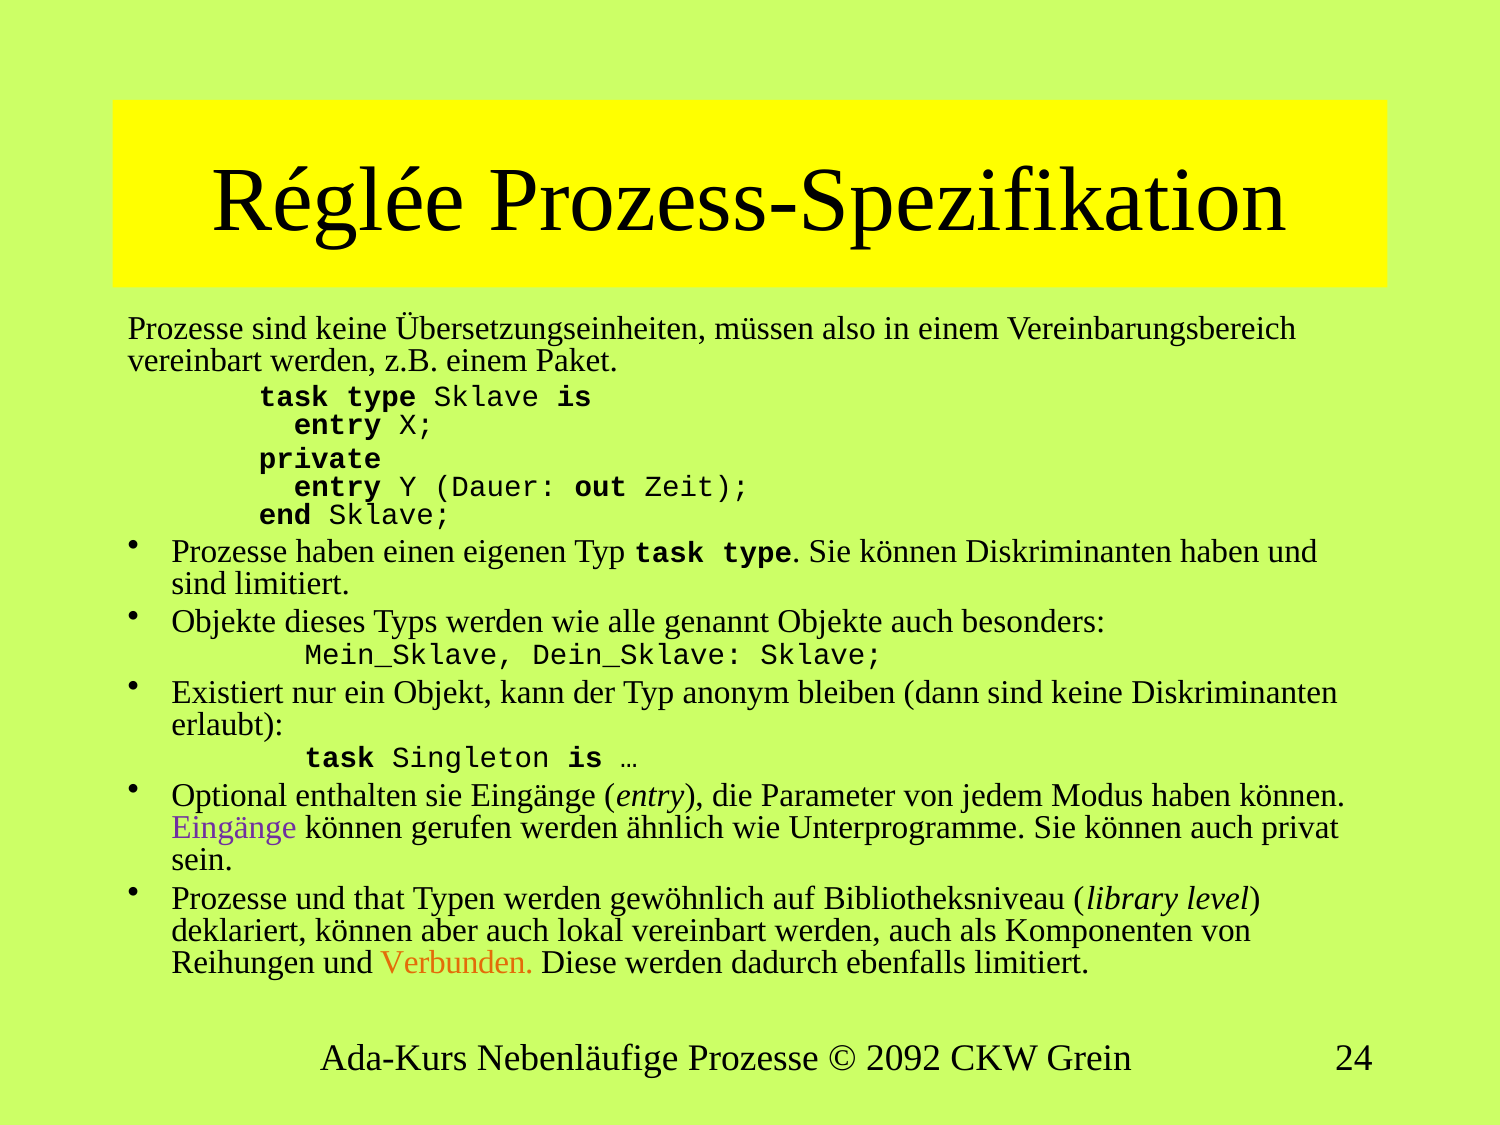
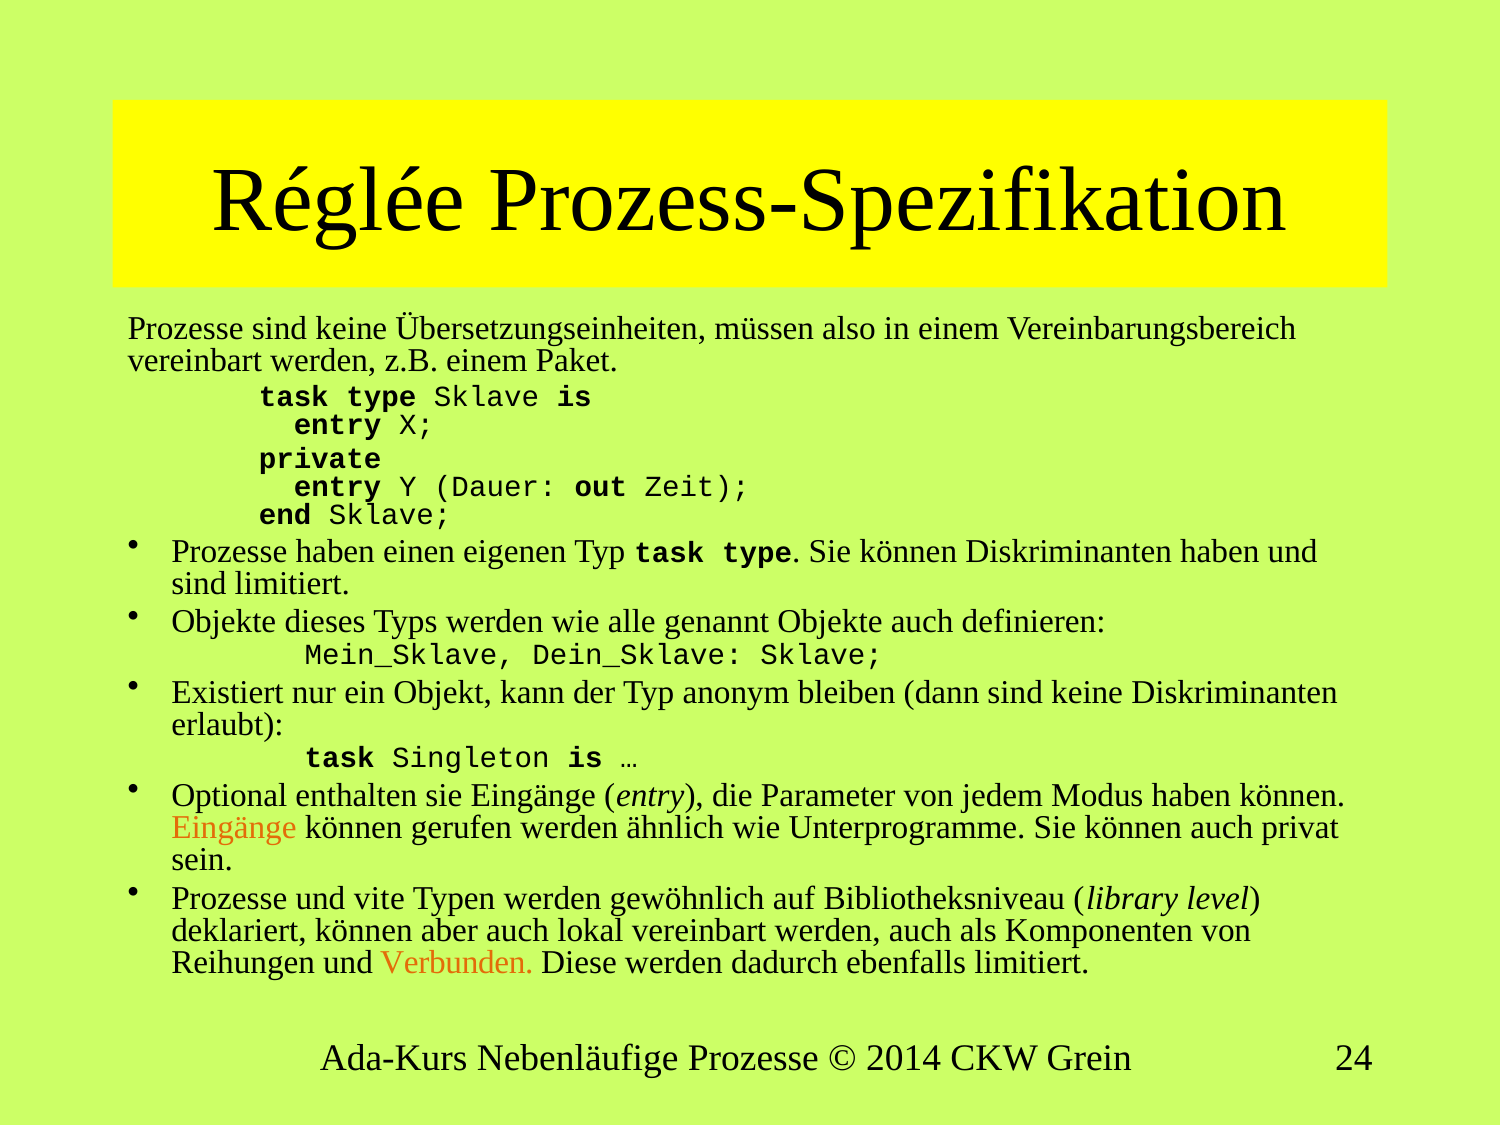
besonders: besonders -> definieren (1034, 622)
Eingänge colour: purple -> orange (234, 827)
that: that -> vite (379, 898)
2092: 2092 -> 2014 (904, 1058)
